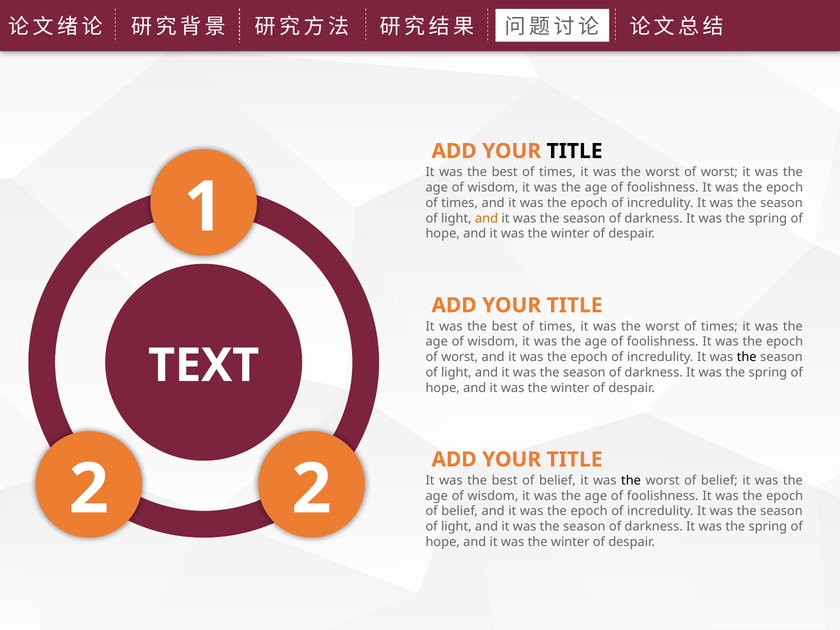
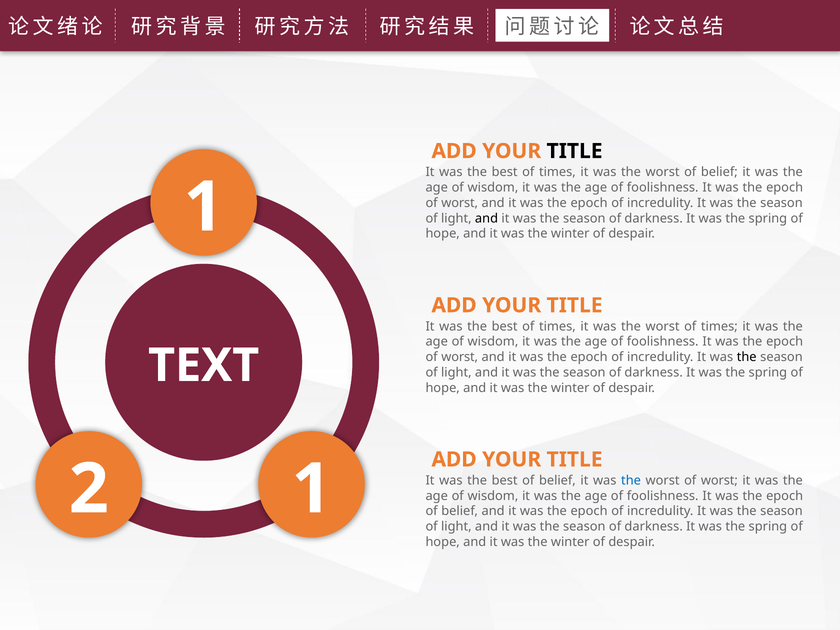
worst of worst: worst -> belief (719, 172)
times: times -> worst (460, 203)
and colour: orange -> black (487, 218)
the colour: black -> blue (631, 480)
worst of belief: belief -> worst (719, 480)
2 2: 2 -> 1 (312, 489)
